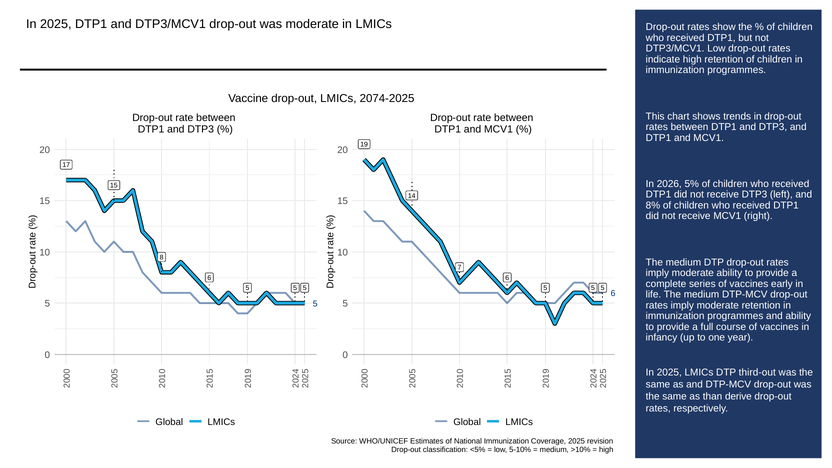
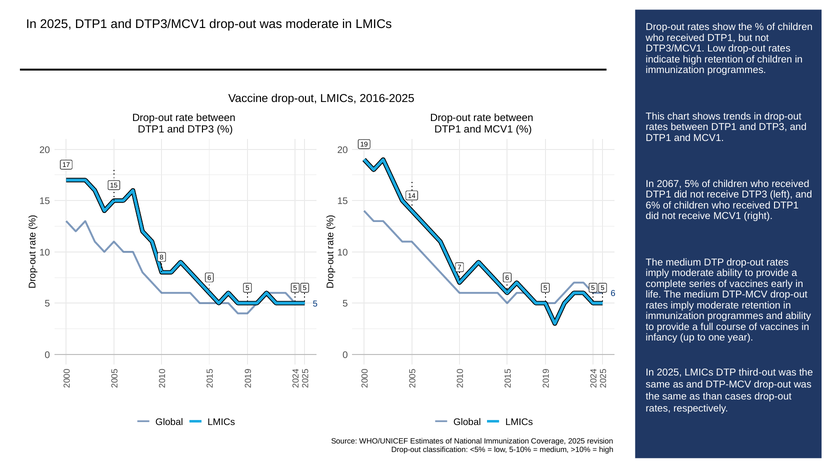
2074-2025: 2074-2025 -> 2016-2025 (387, 98)
2026: 2026 -> 2067 (669, 184)
8%: 8% -> 6% (653, 205)
derive: derive -> cases (738, 397)
